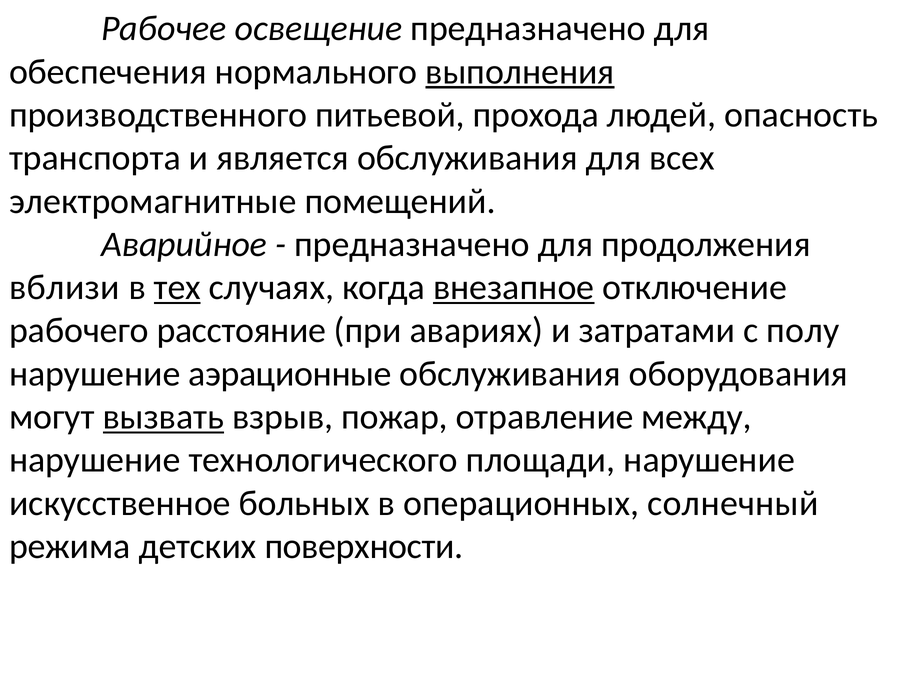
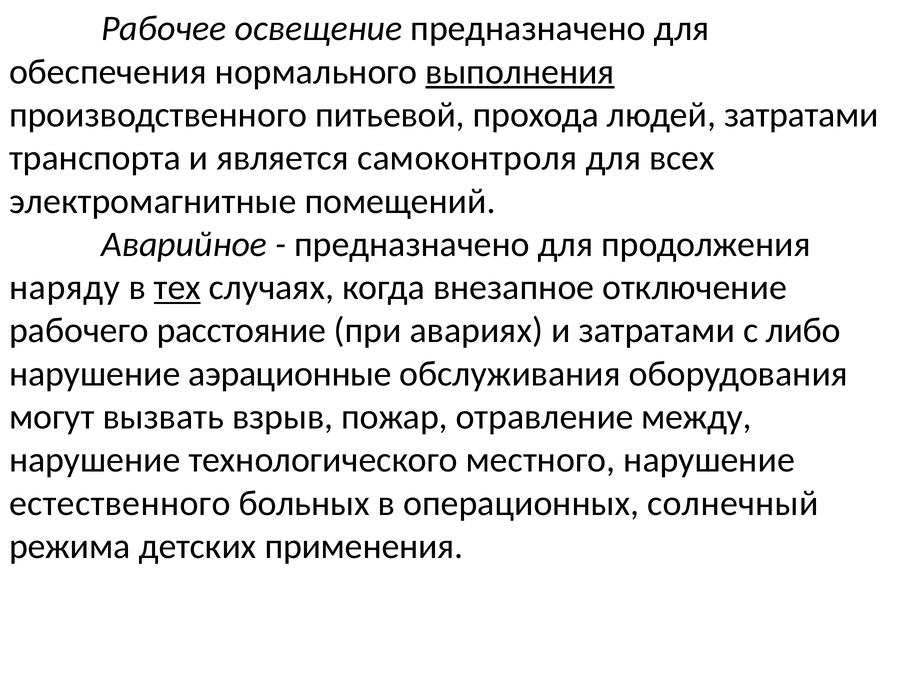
людей опасность: опасность -> затратами (801, 115)
является обслуживания: обслуживания -> самоконтроля (467, 158)
вблизи: вблизи -> наряду (65, 287)
внезапное underline: present -> none (514, 287)
полу: полу -> либо (803, 331)
вызвать underline: present -> none (163, 417)
площади: площади -> местного (541, 460)
искусственное: искусственное -> естественного (120, 503)
поверхности: поверхности -> применения (364, 546)
